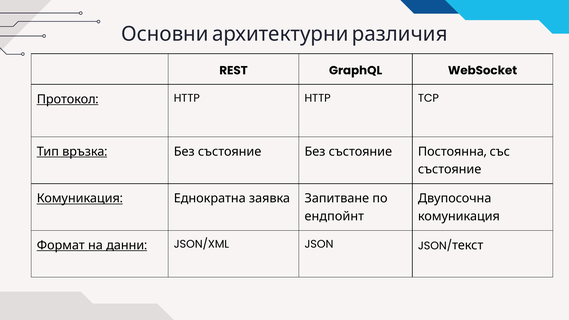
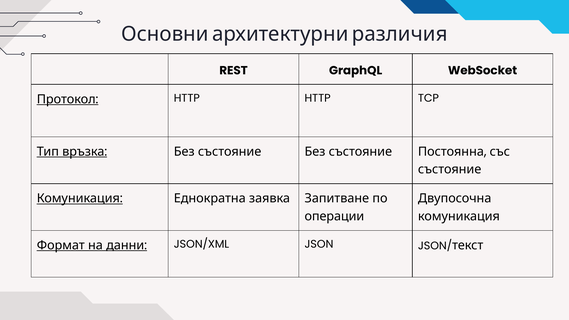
ендпойнт: ендпойнт -> операции (334, 216)
